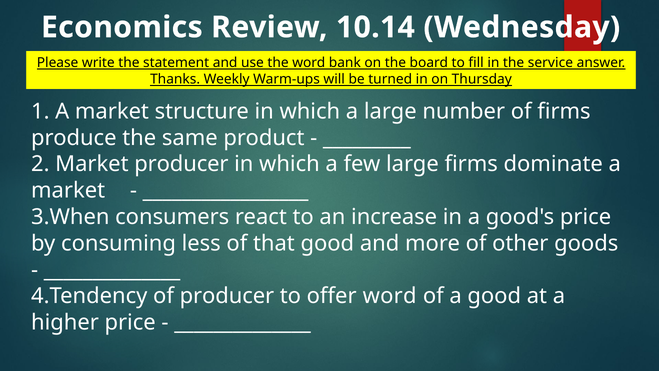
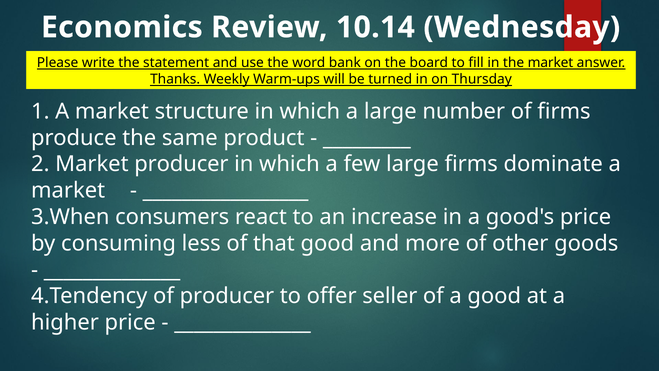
the service: service -> market (551, 63)
offer word: word -> seller (390, 296)
